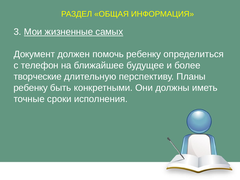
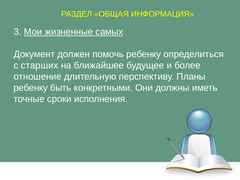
телефон: телефон -> старших (40, 65)
творческие: творческие -> отношение (38, 77)
